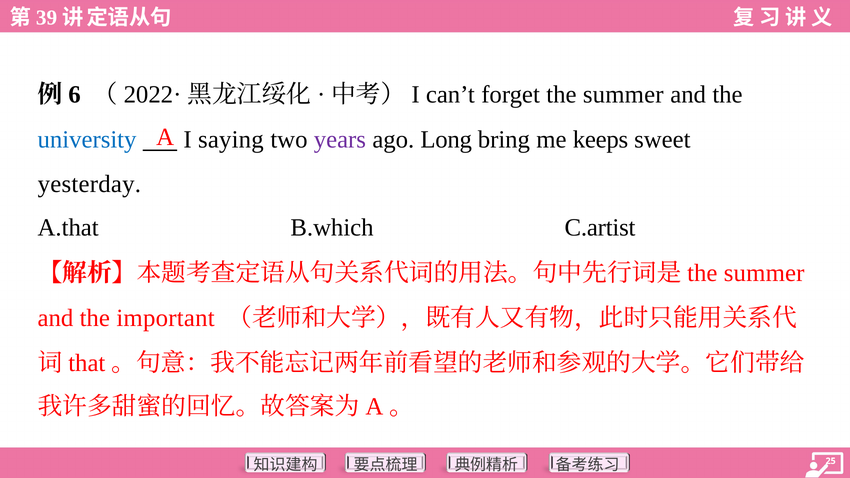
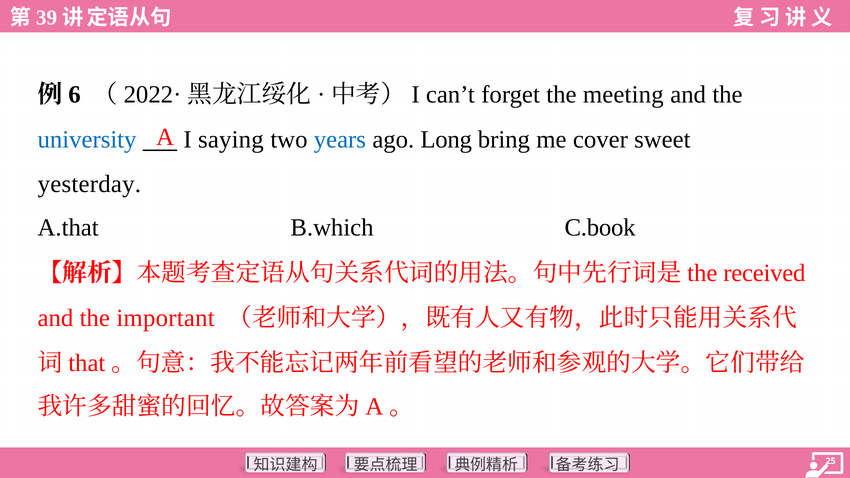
the summer: summer -> meeting (623, 95)
years colour: purple -> blue (340, 140)
keeps: keeps -> cover (600, 140)
C.artist: C.artist -> C.book (600, 227)
summer: summer -> received (764, 273)
